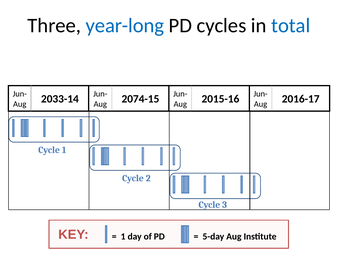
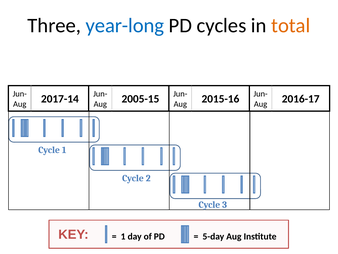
total colour: blue -> orange (291, 25)
2033-14: 2033-14 -> 2017-14 (60, 99)
2074-15: 2074-15 -> 2005-15 (140, 99)
